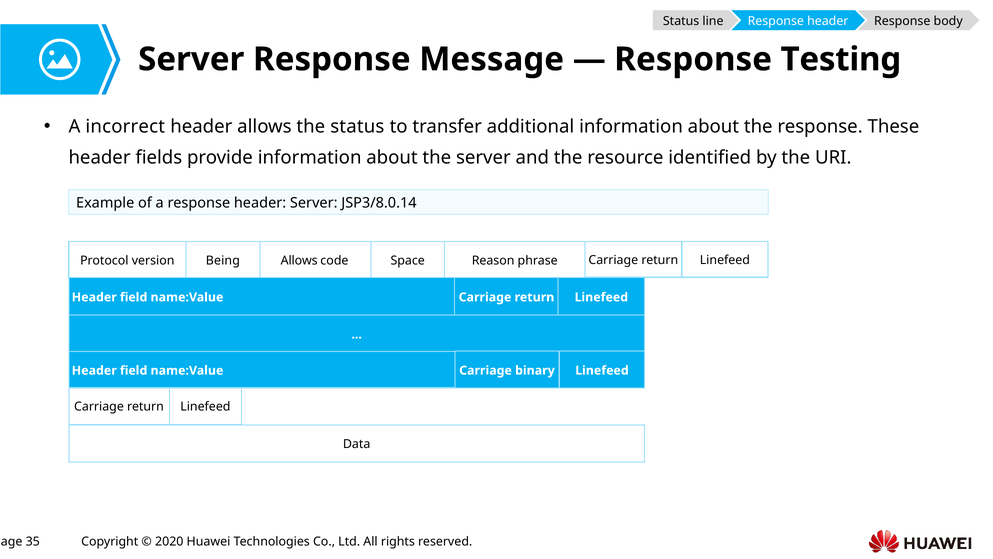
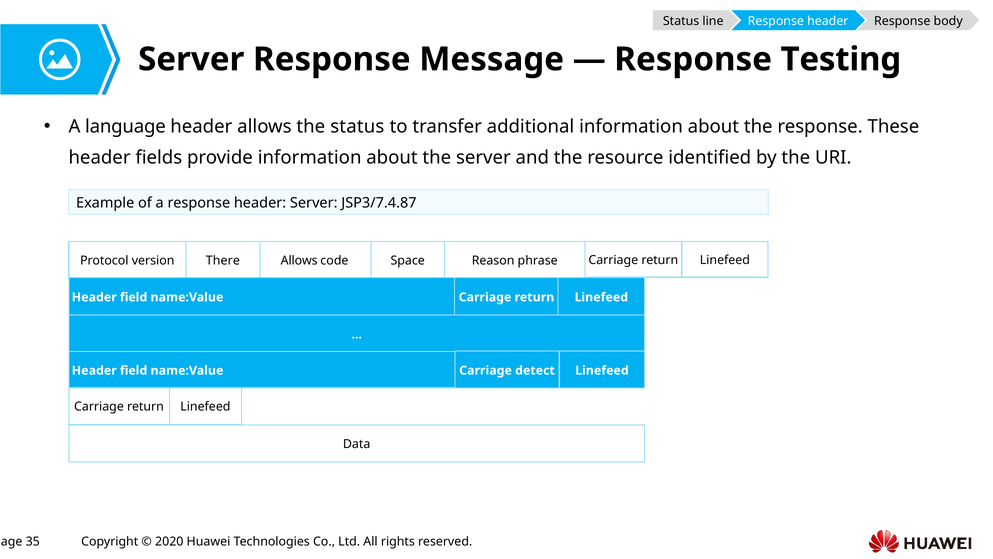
incorrect: incorrect -> language (125, 126)
JSP3/8.0.14: JSP3/8.0.14 -> JSP3/7.4.87 (379, 203)
Being: Being -> There (223, 261)
binary: binary -> detect (535, 370)
